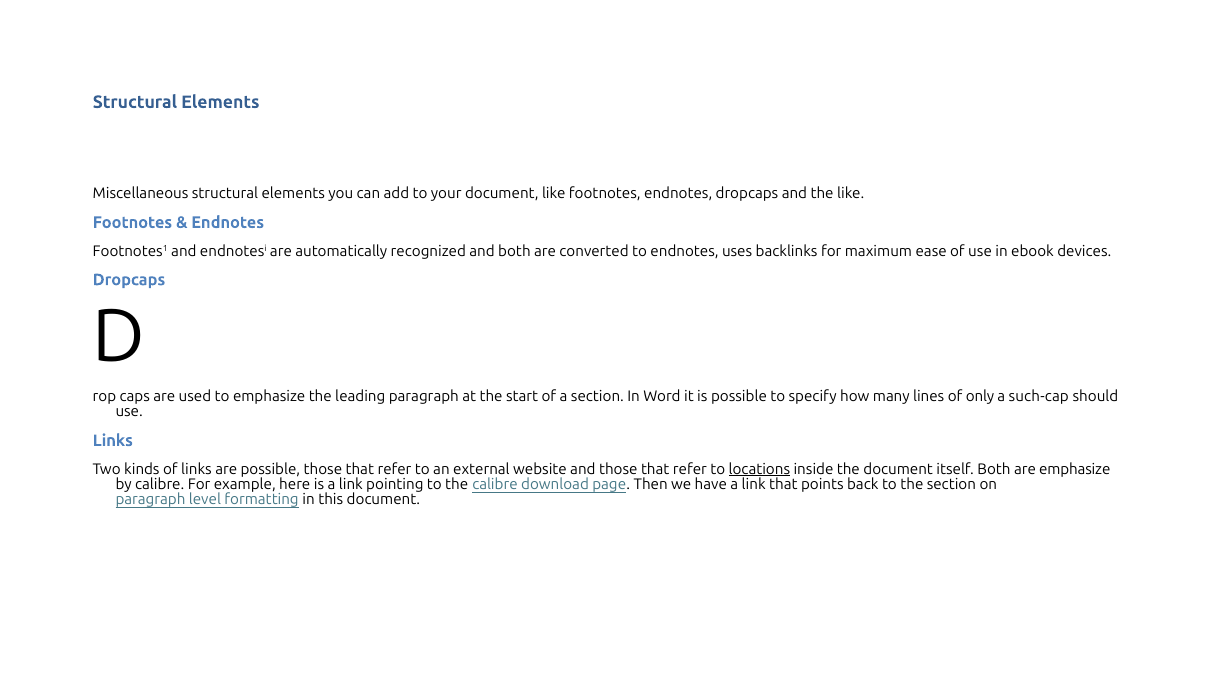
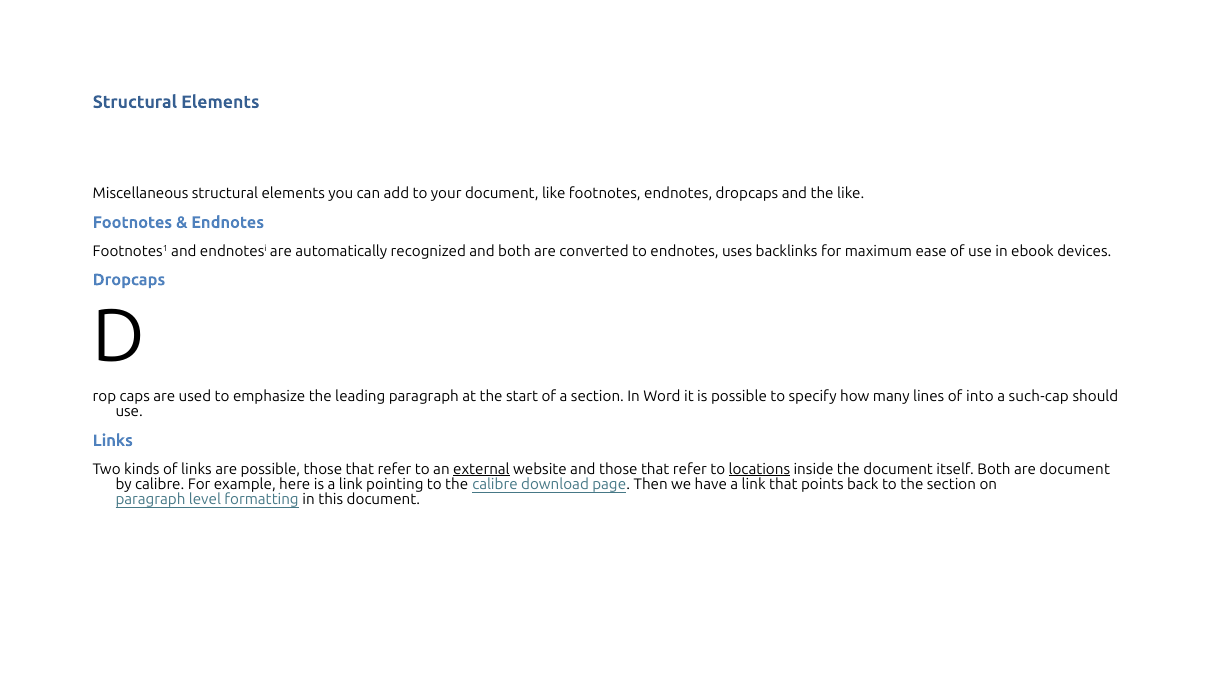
only: only -> into (980, 397)
external underline: none -> present (481, 469)
are emphasize: emphasize -> document (1075, 469)
